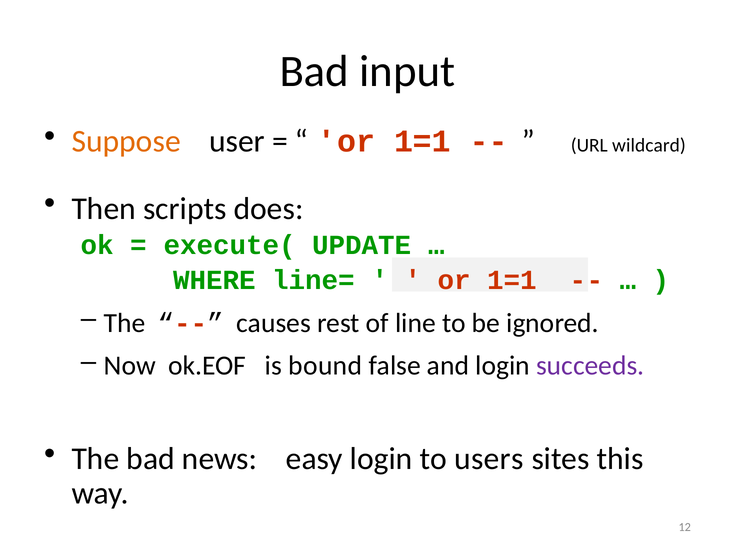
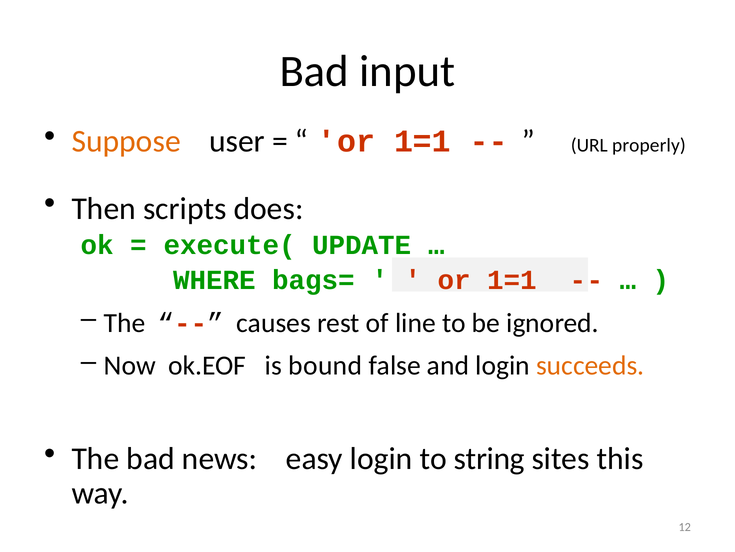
wildcard: wildcard -> properly (649, 145)
line=: line= -> bags= (314, 280)
succeeds colour: purple -> orange (590, 365)
users: users -> string (489, 458)
